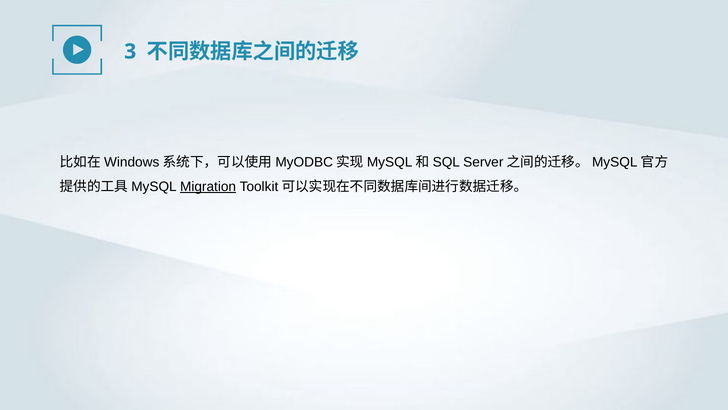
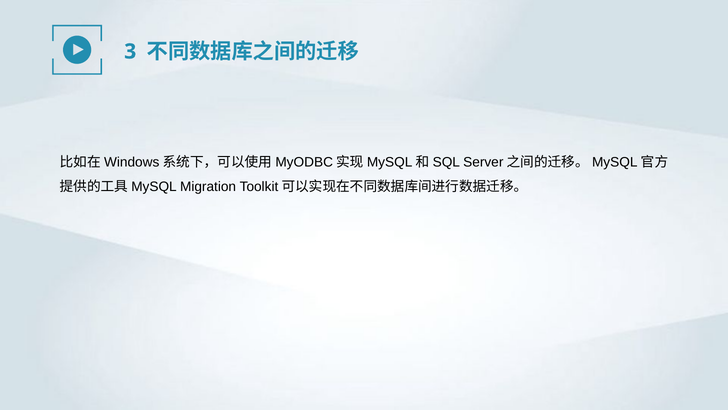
Migration underline: present -> none (208, 186)
